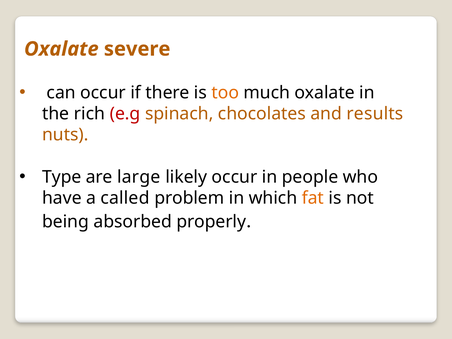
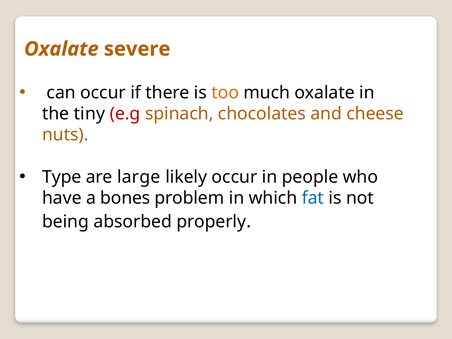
rich: rich -> tiny (89, 114)
results: results -> cheese (375, 114)
called: called -> bones (125, 198)
fat colour: orange -> blue (313, 198)
